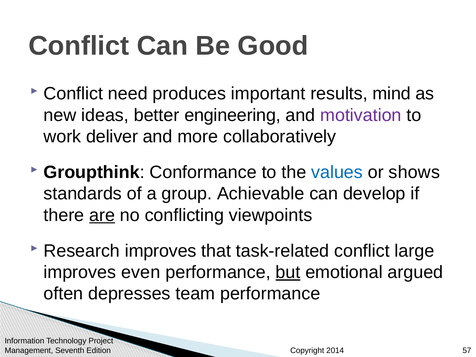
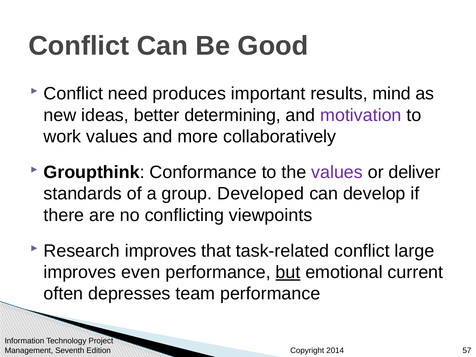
engineering: engineering -> determining (233, 115)
work deliver: deliver -> values (112, 137)
values colour: blue -> purple (337, 172)
shows: shows -> deliver (414, 172)
Achievable: Achievable -> Developed (261, 194)
are underline: present -> none (102, 215)
argued: argued -> current (415, 272)
